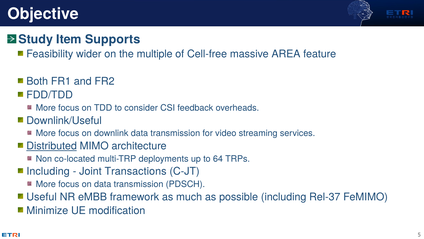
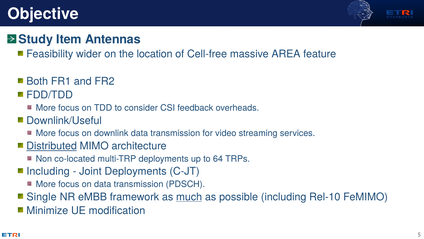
Supports: Supports -> Antennas (113, 39)
multiple: multiple -> location (155, 54)
Joint Transactions: Transactions -> Deployments (136, 171)
Useful: Useful -> Single (42, 197)
much underline: none -> present (189, 197)
Rel-37: Rel-37 -> Rel-10 (325, 197)
